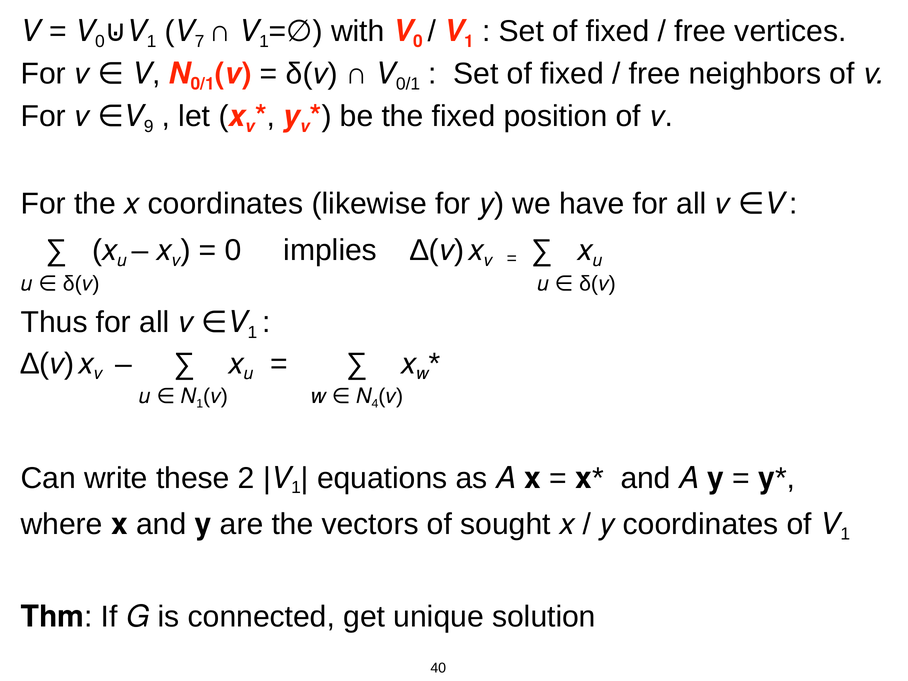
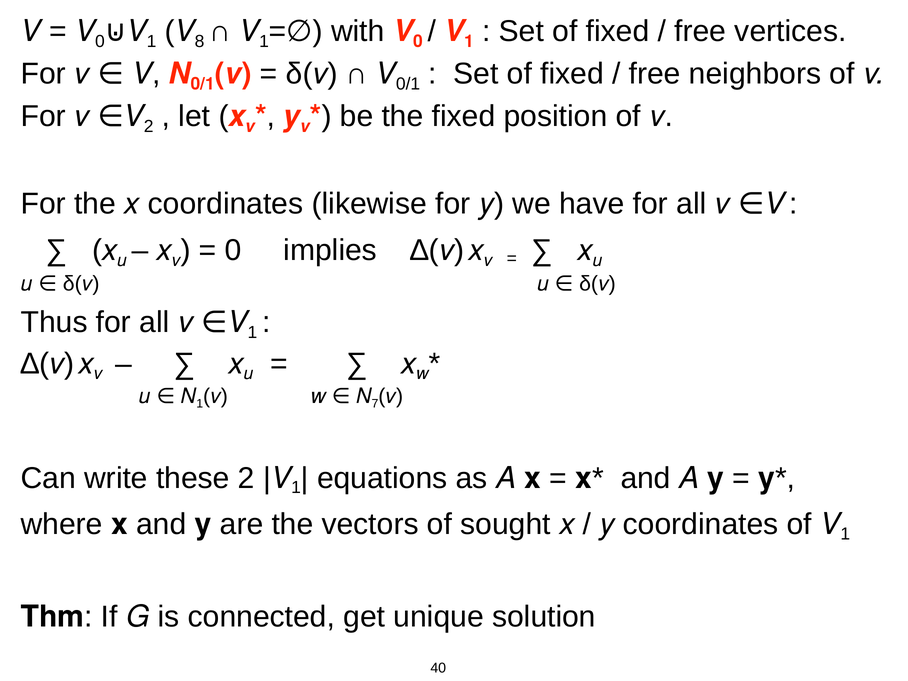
7: 7 -> 8 (200, 41)
∈V 9: 9 -> 2 (149, 126)
4: 4 -> 7 (375, 403)
